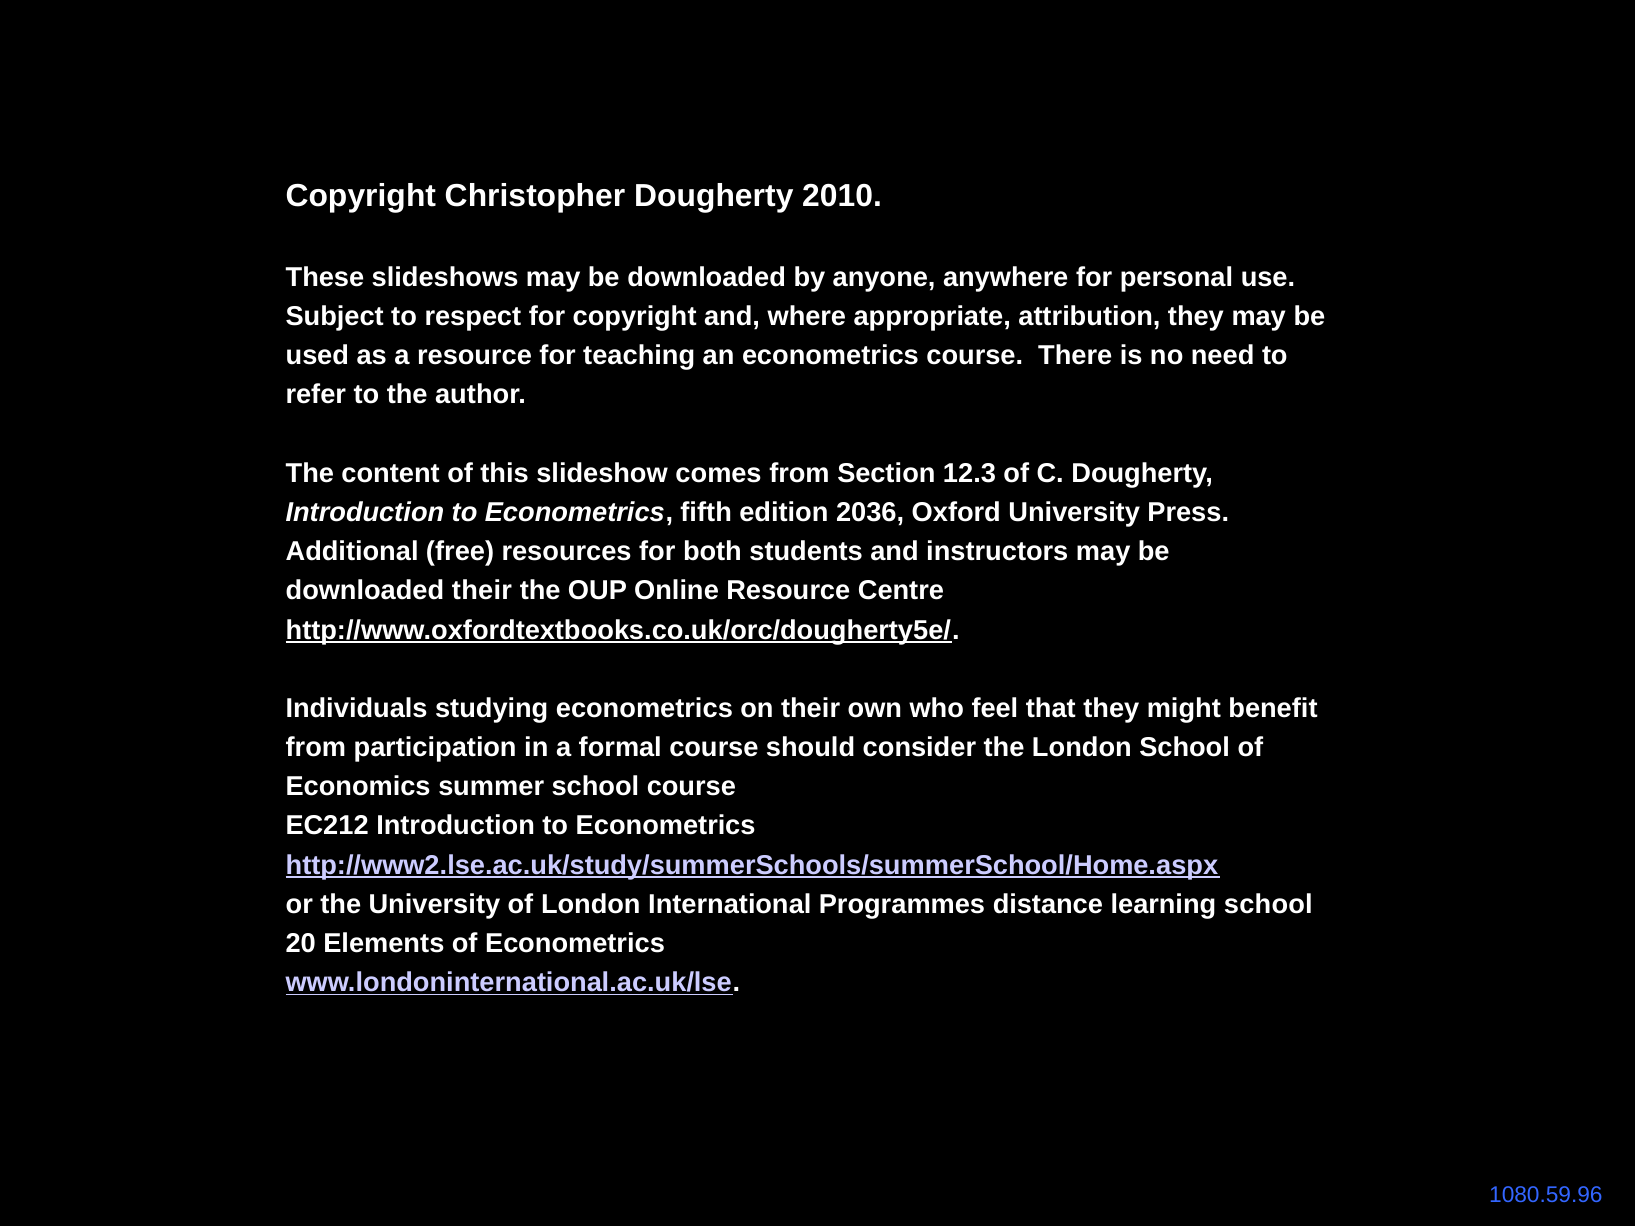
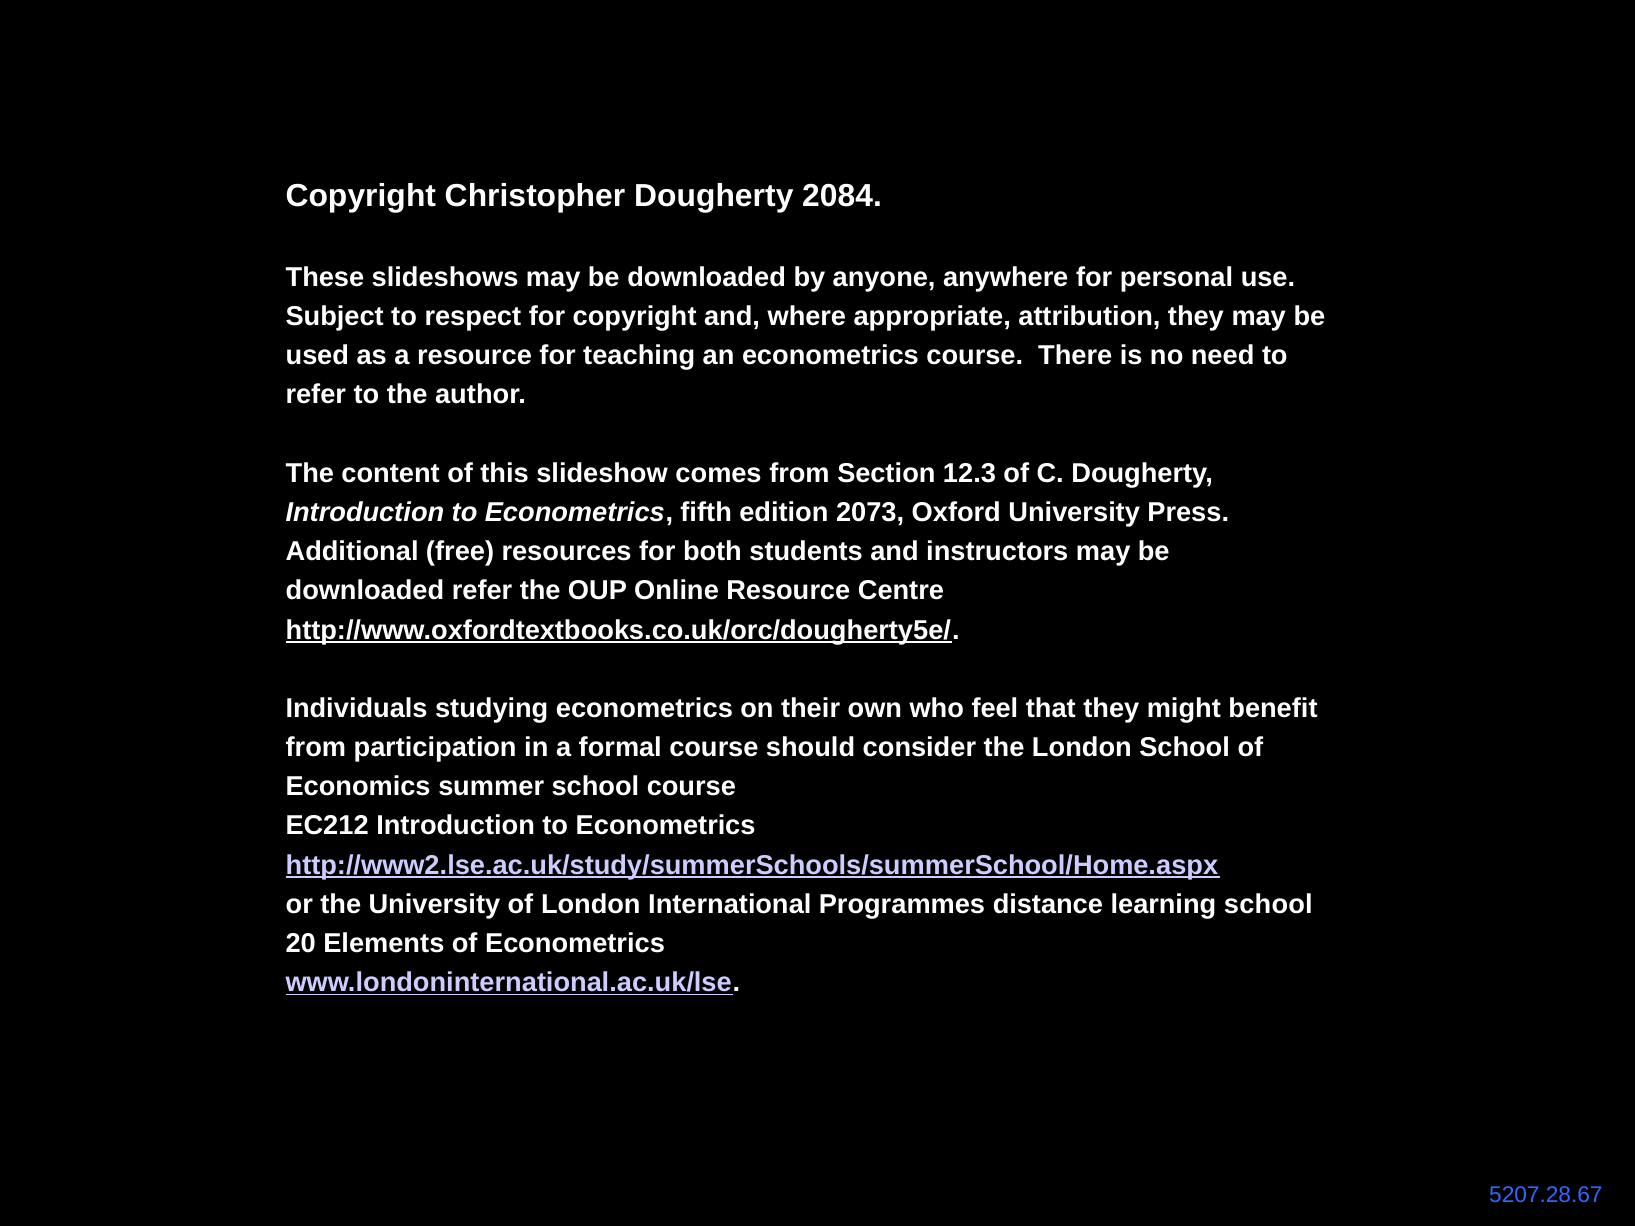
2010: 2010 -> 2084 (842, 197)
2036: 2036 -> 2073 (870, 513)
downloaded their: their -> refer (482, 591)
1080.59.96: 1080.59.96 -> 5207.28.67 (1546, 1195)
